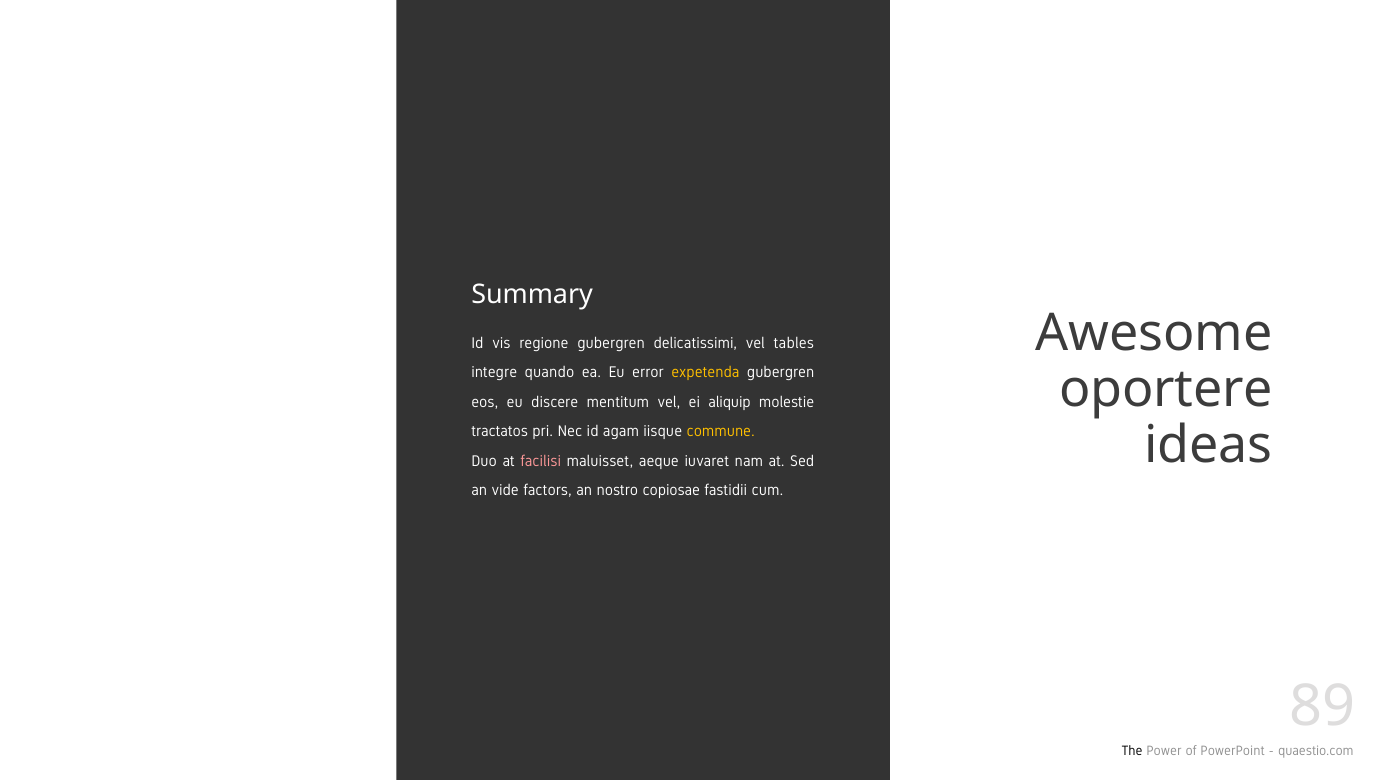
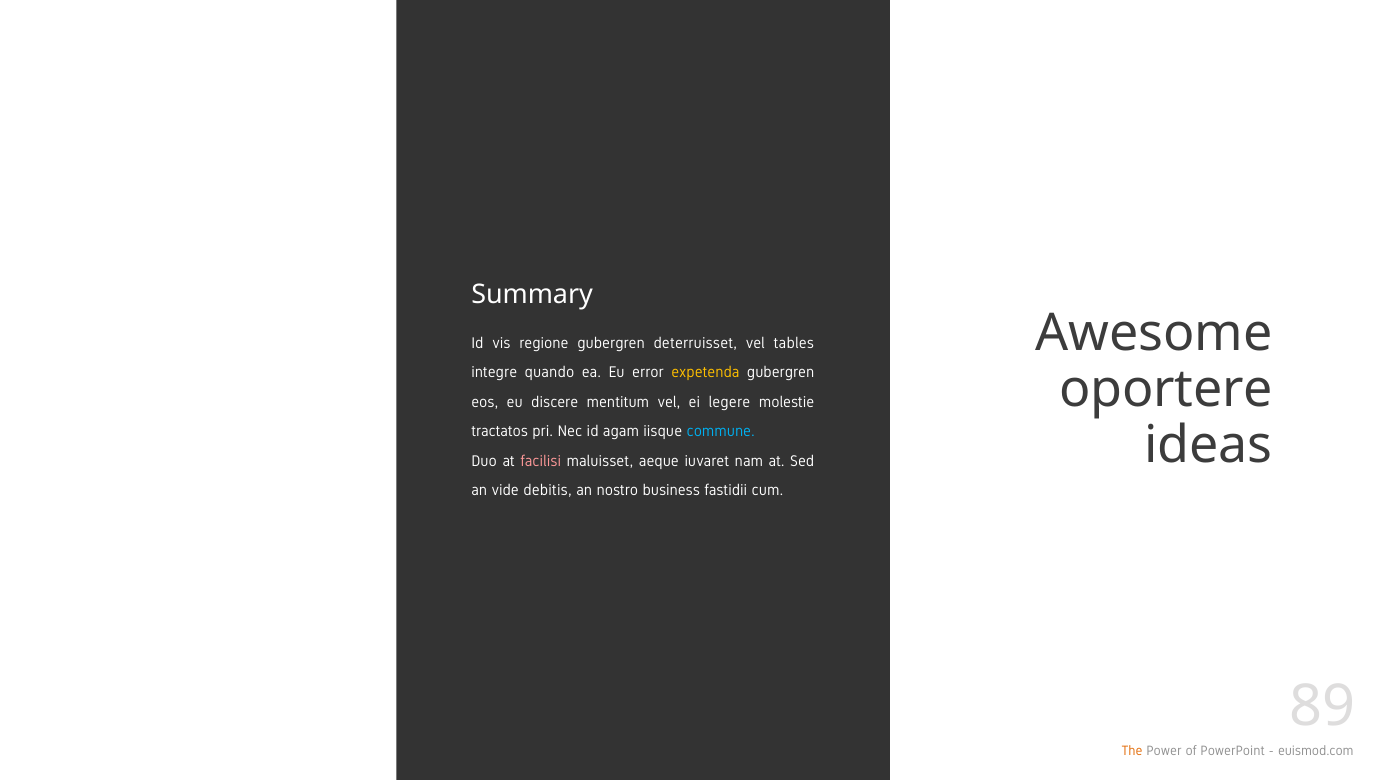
delicatissimi: delicatissimi -> deterruisset (695, 343)
aliquip: aliquip -> legere (729, 402)
commune colour: yellow -> light blue (721, 432)
factors: factors -> debitis (548, 491)
copiosae: copiosae -> business (671, 491)
The colour: black -> orange (1132, 750)
quaestio.com: quaestio.com -> euismod.com (1316, 750)
